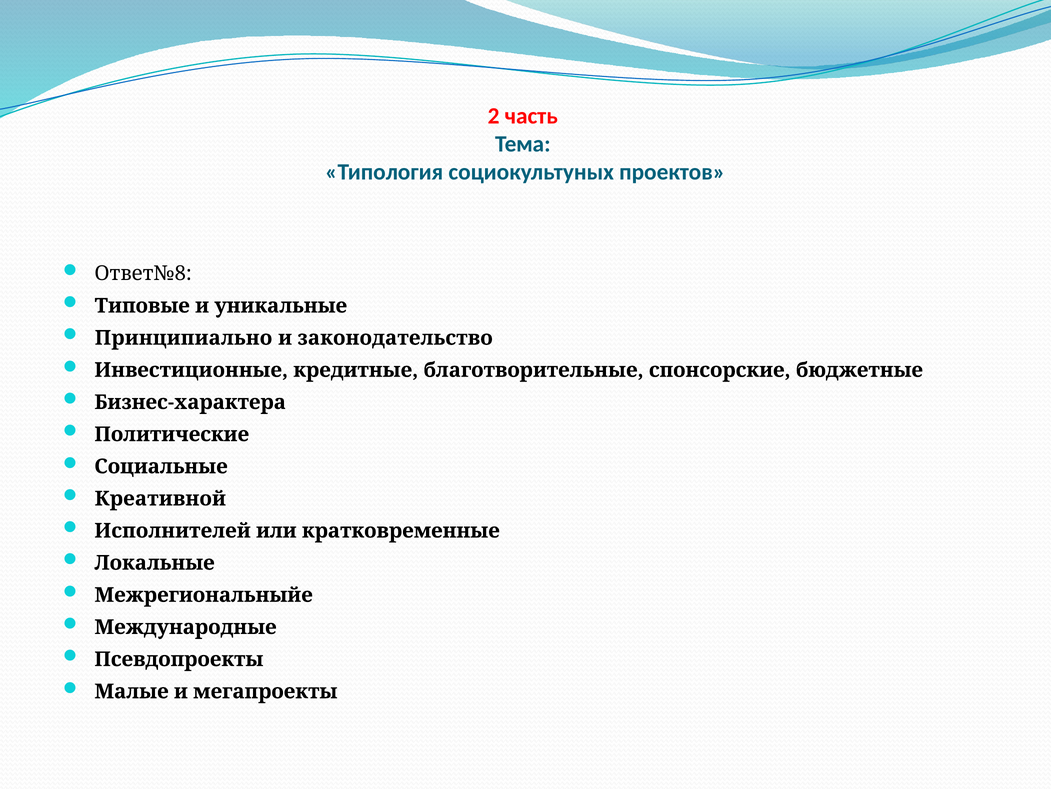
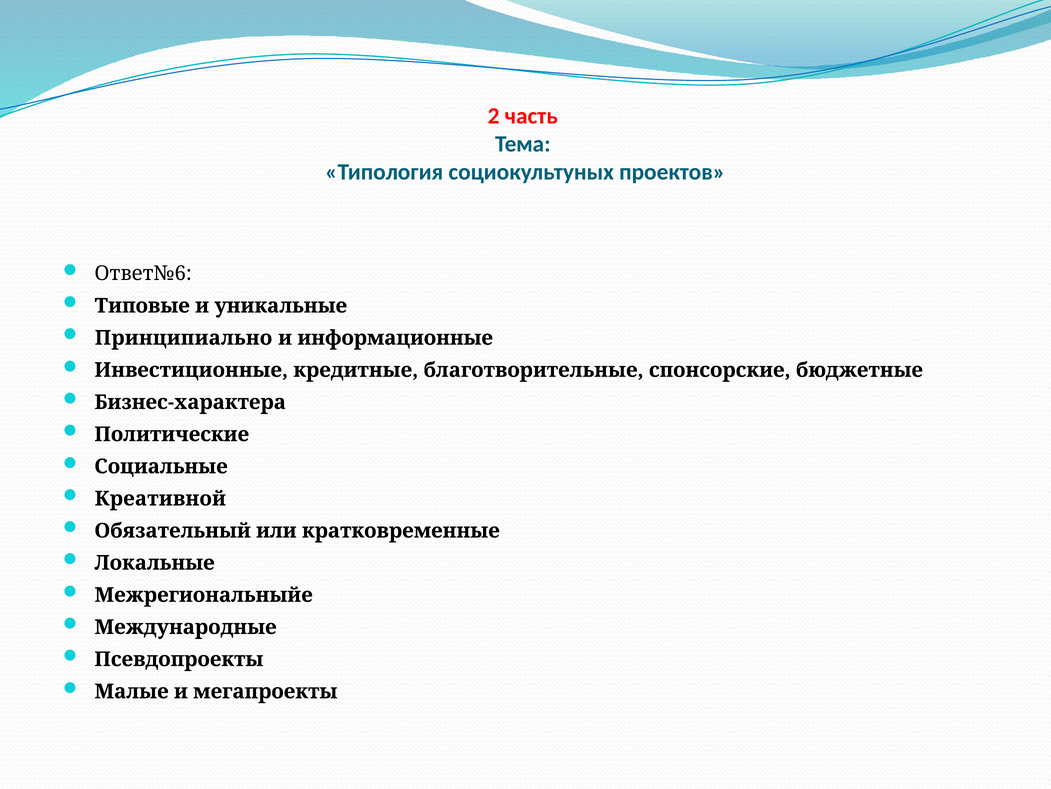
Ответ№8: Ответ№8 -> Ответ№6 (143, 273)
законодательство: законодательство -> информационные (395, 338)
Исполнителей: Исполнителей -> Обязательный (173, 530)
